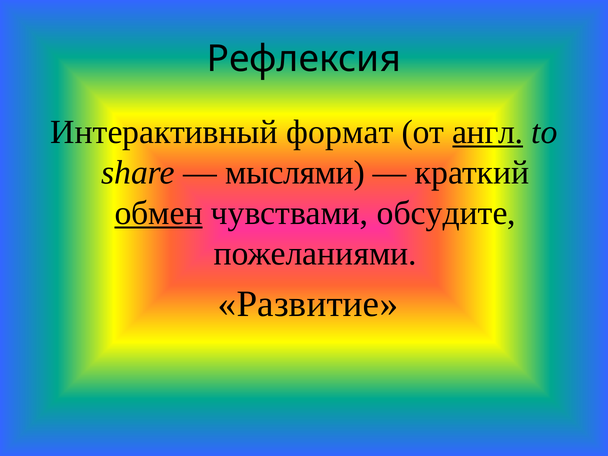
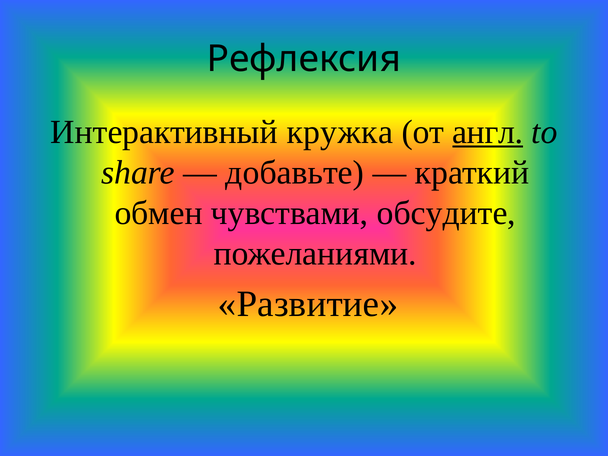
формат: формат -> кружка (340, 132)
мыслями: мыслями -> добавьте (295, 173)
обмен underline: present -> none (159, 213)
